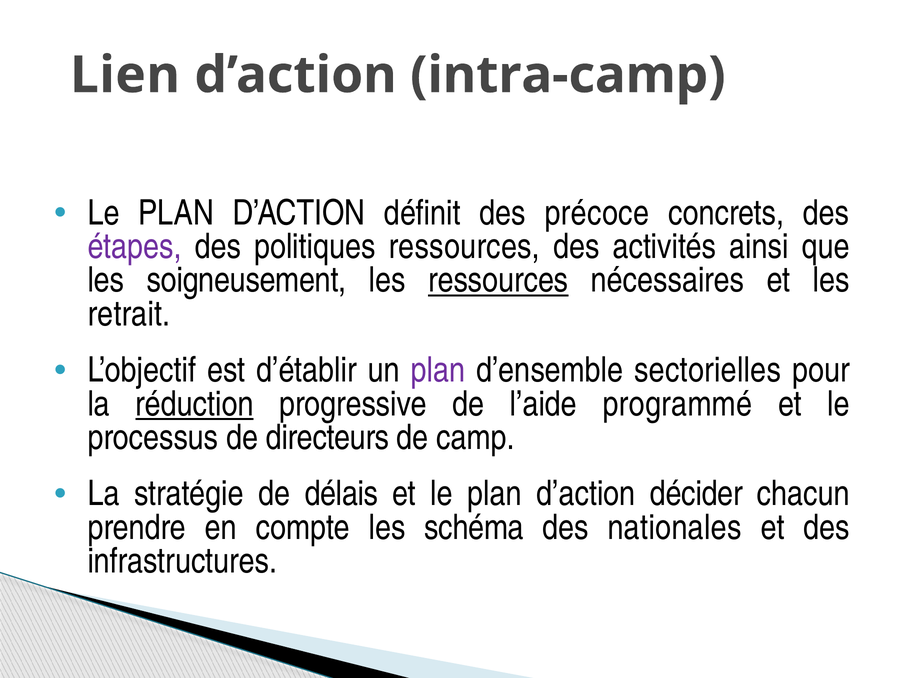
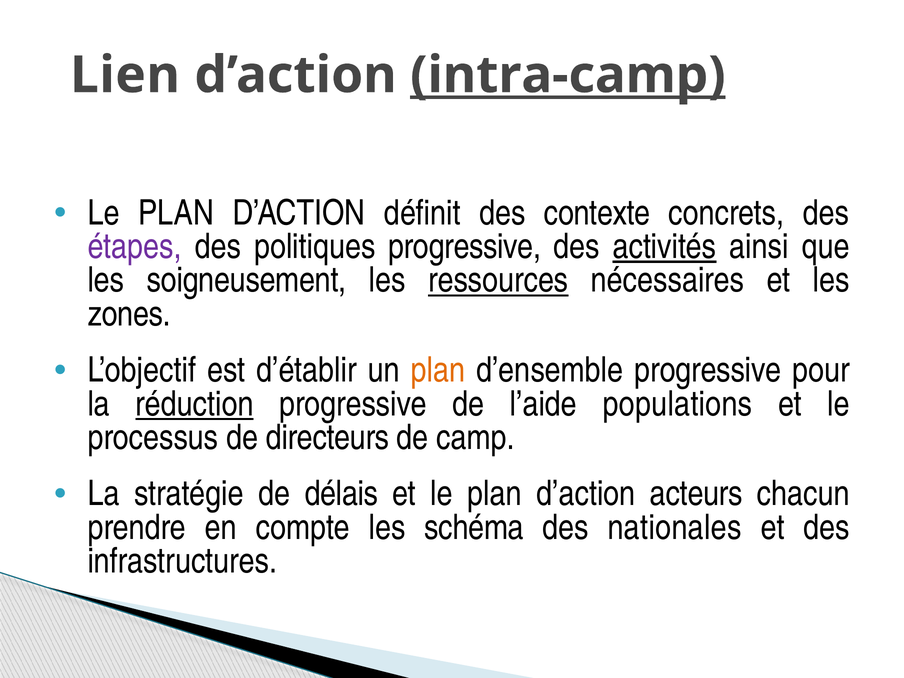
intra-camp underline: none -> present (568, 75)
précoce: précoce -> contexte (597, 213)
politiques ressources: ressources -> progressive (465, 247)
activités underline: none -> present (665, 247)
retrait: retrait -> zones (129, 314)
plan colour: purple -> orange (438, 370)
d’ensemble sectorielles: sectorielles -> progressive (708, 370)
programmé: programmé -> populations (677, 404)
décider: décider -> acteurs (696, 494)
